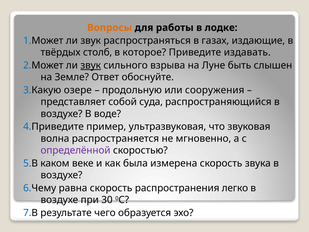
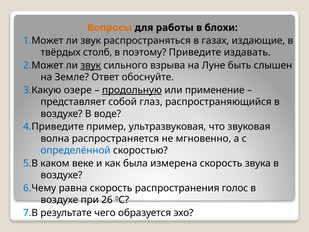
лодке: лодке -> блохи (221, 28)
которое: которое -> поэтому (144, 52)
продольную underline: none -> present (132, 90)
сооружения: сооружения -> применение (215, 90)
суда: суда -> глаз (151, 102)
определённой colour: purple -> blue (76, 150)
легко: легко -> голос (235, 188)
30: 30 -> 26 (107, 200)
